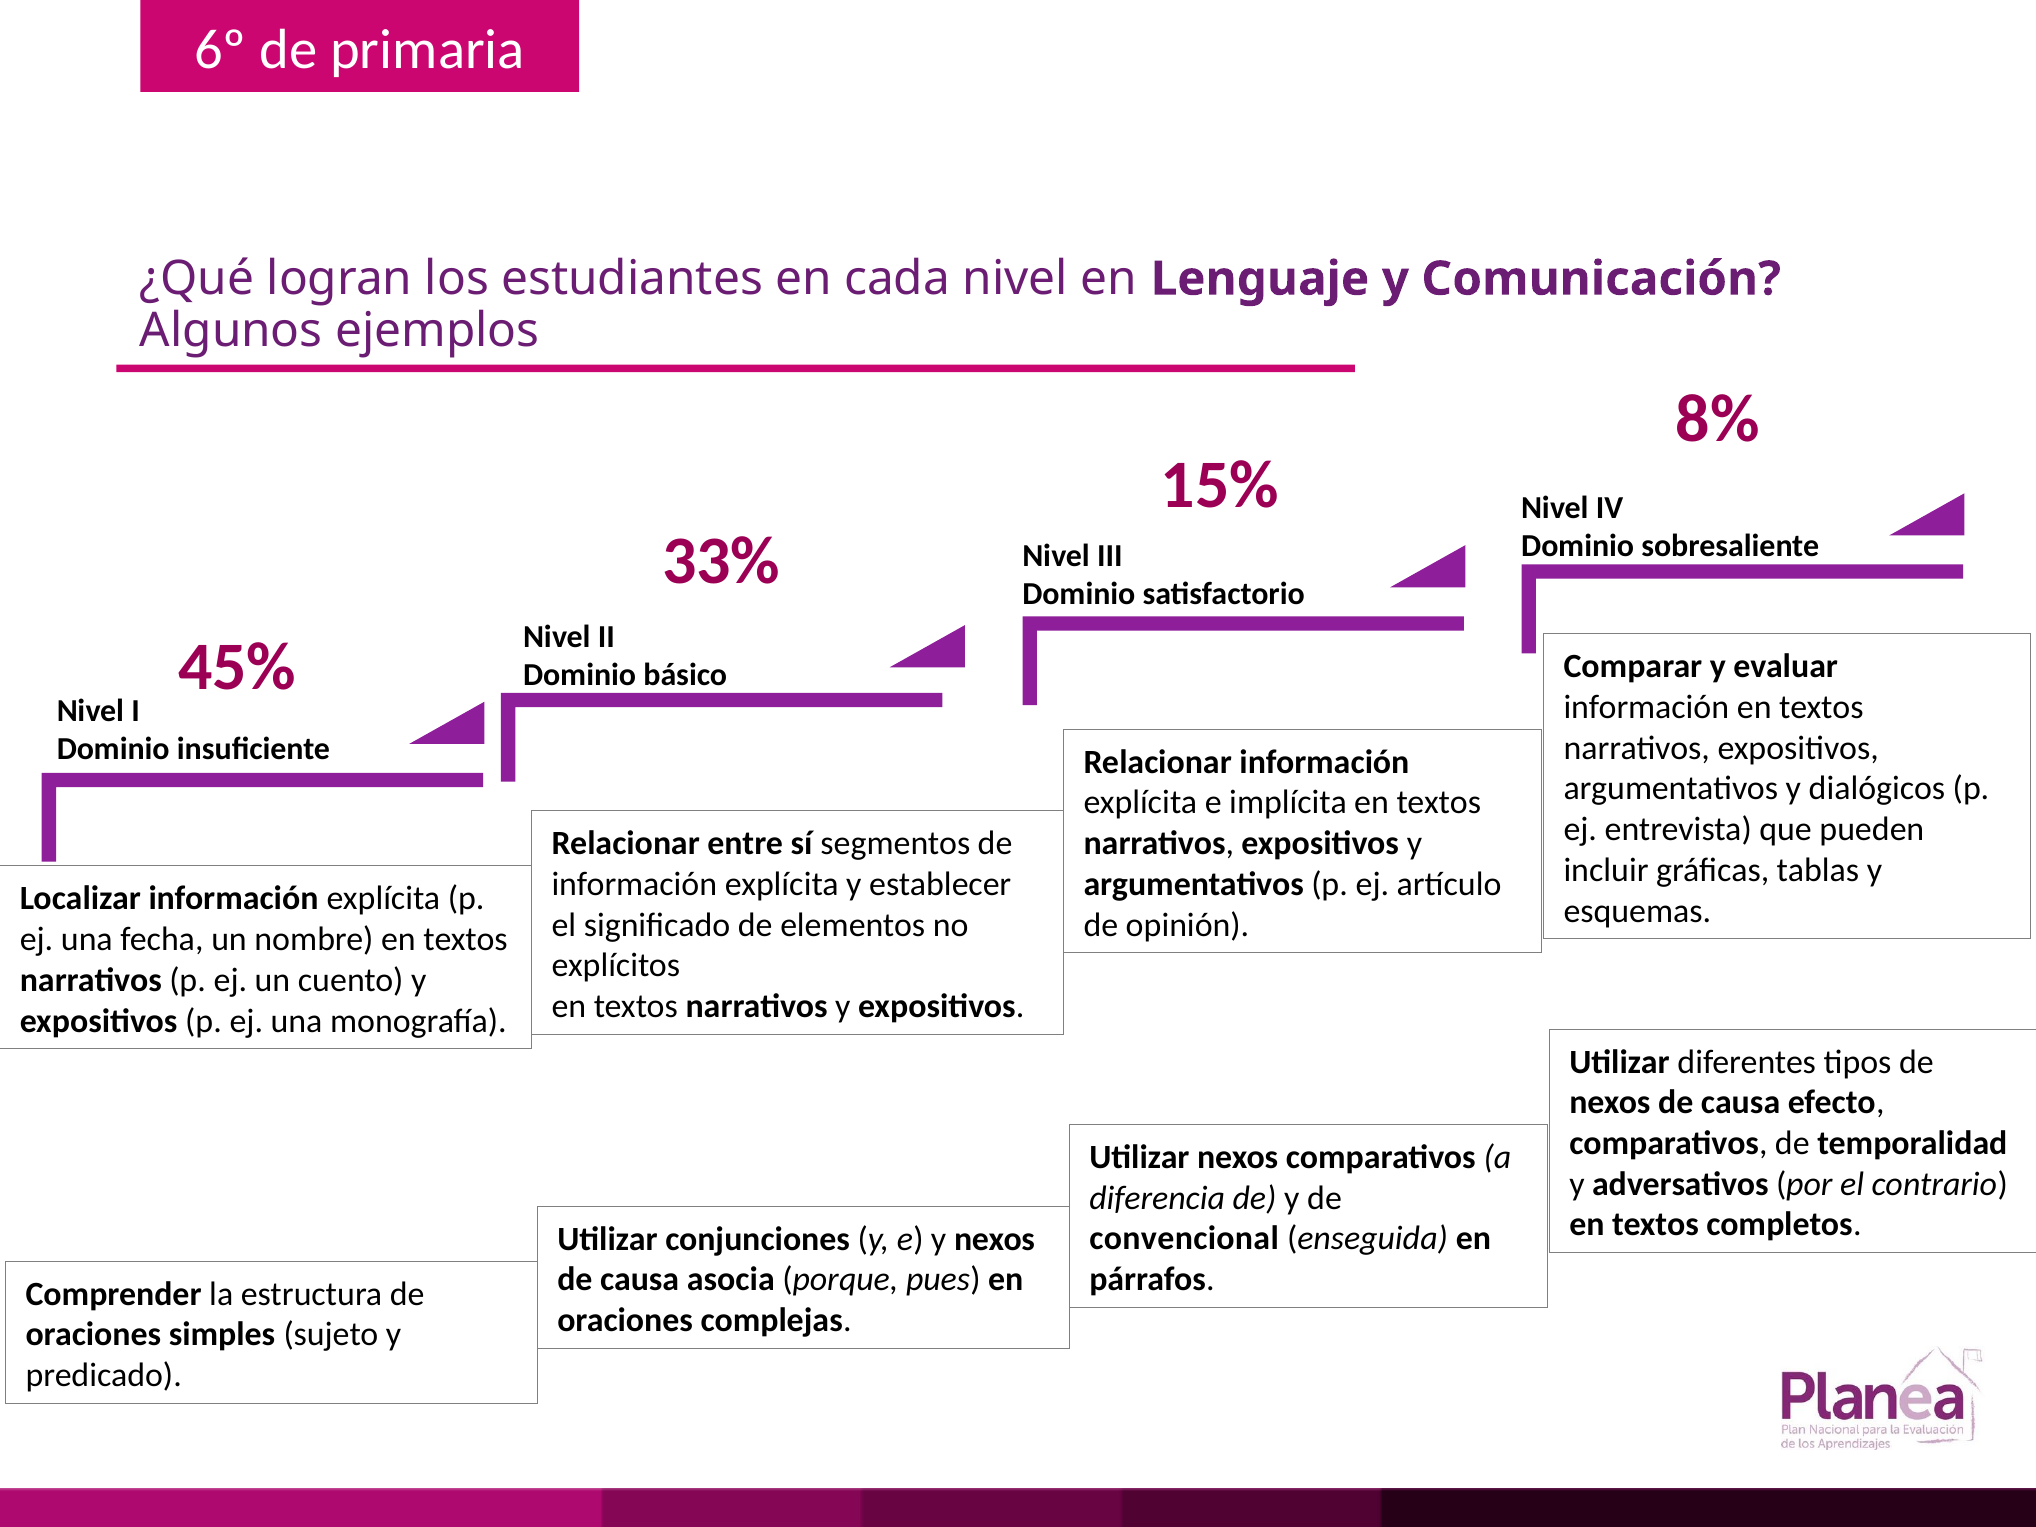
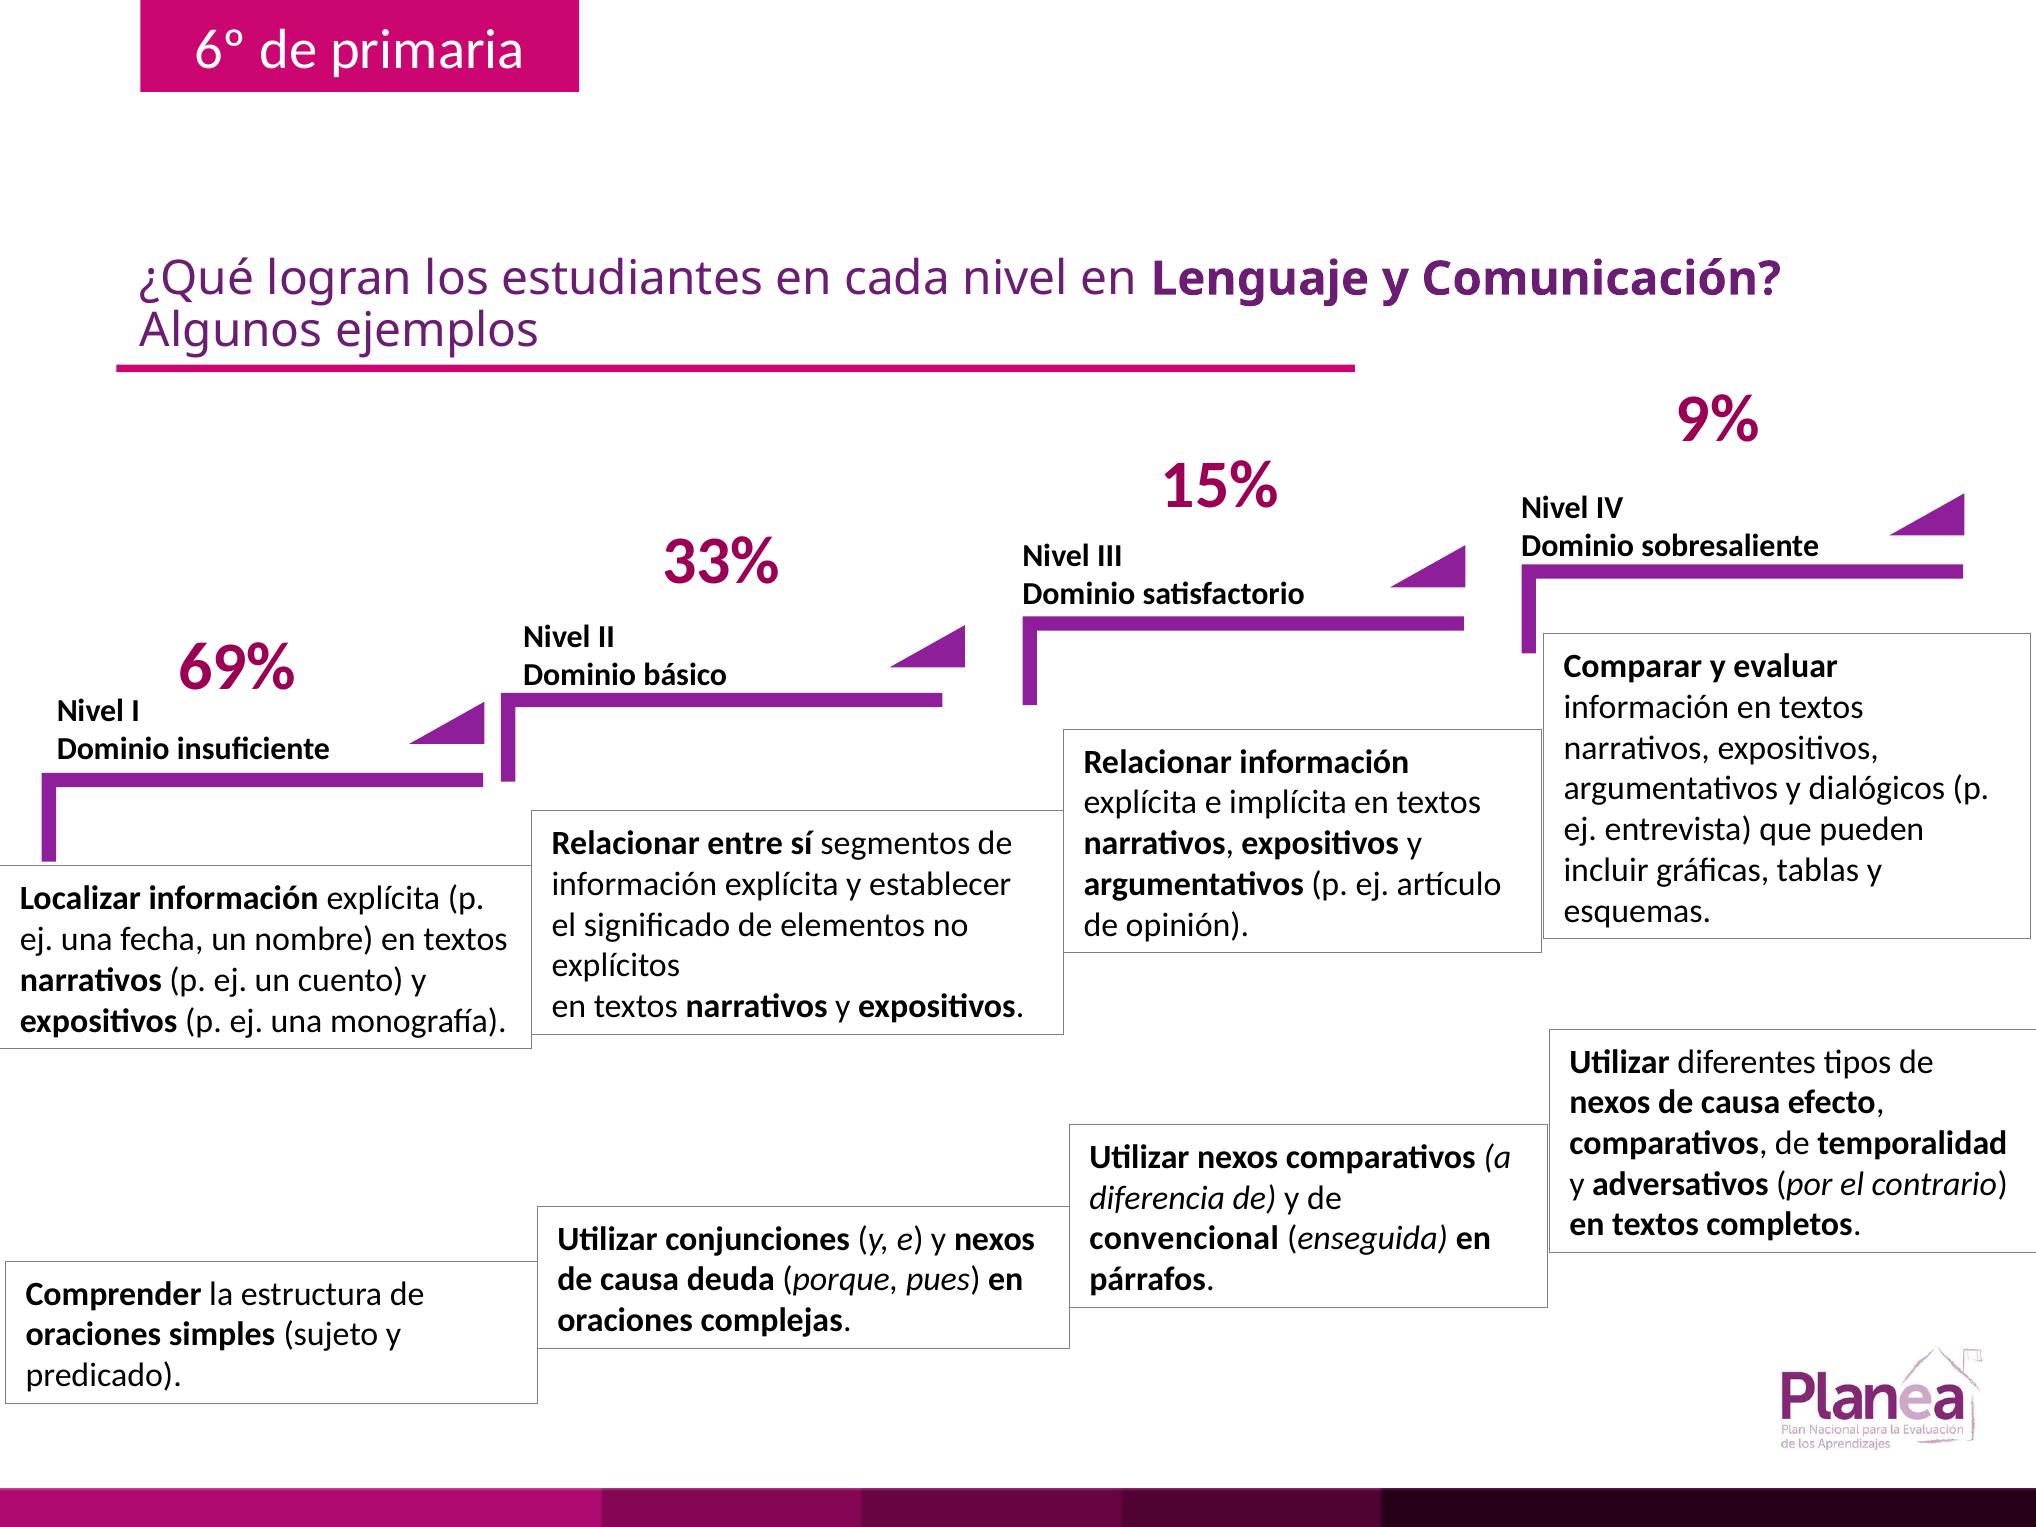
8%: 8% -> 9% (1718, 419)
45%: 45% -> 69% (237, 667)
asocia: asocia -> deuda (731, 1280)
